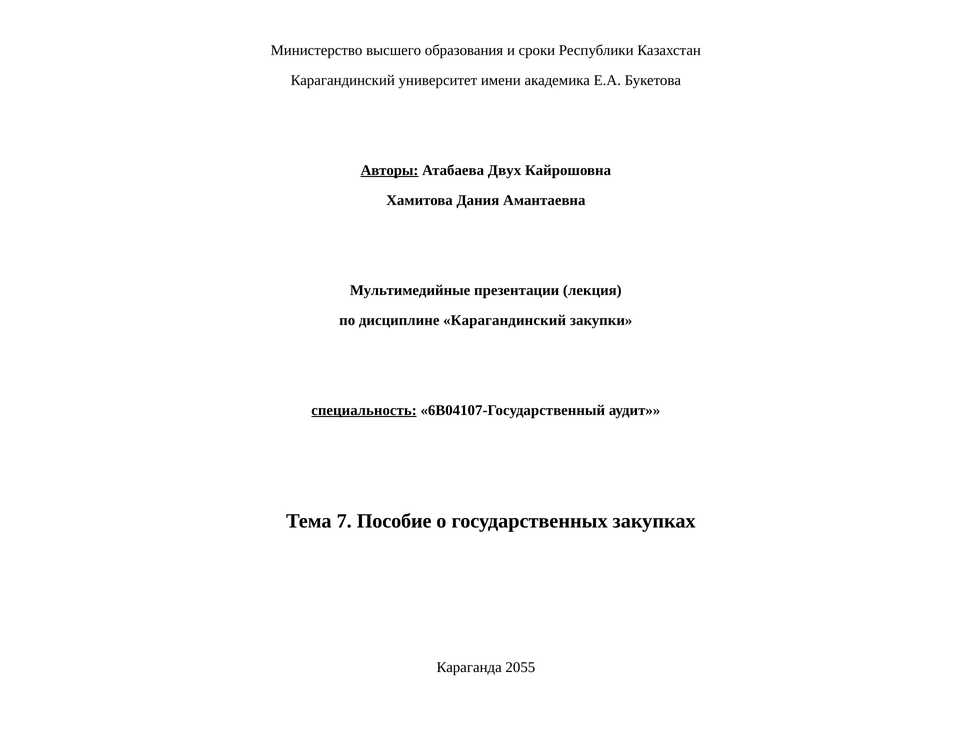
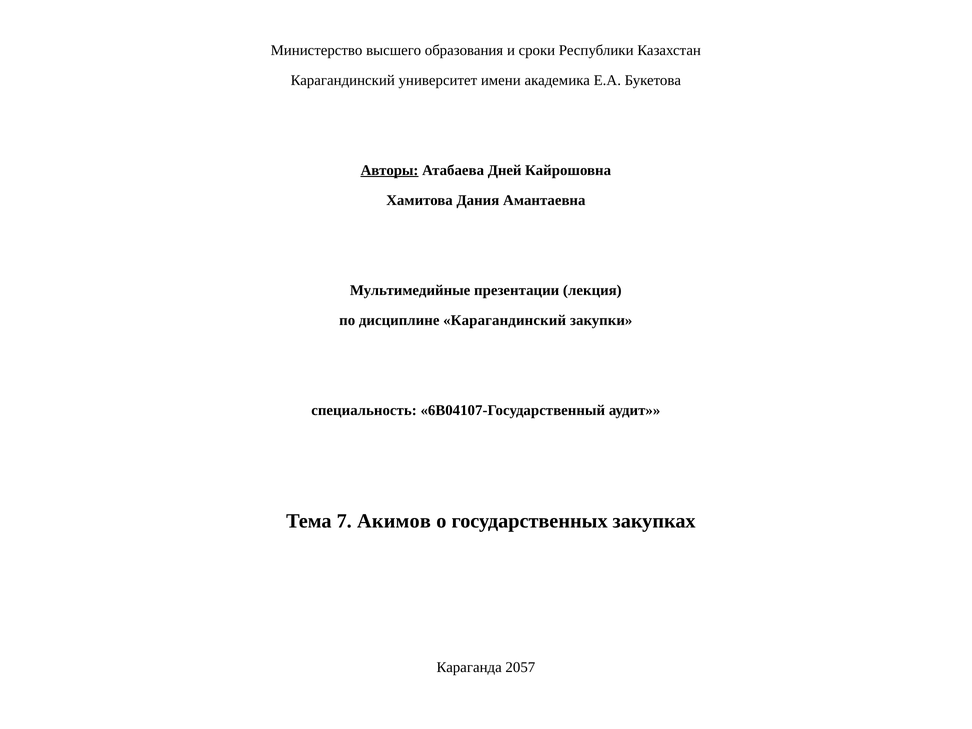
Двух: Двух -> Дней (505, 170)
специальность underline: present -> none (364, 410)
Пособие: Пособие -> Акимов (394, 521)
2055: 2055 -> 2057 (520, 667)
